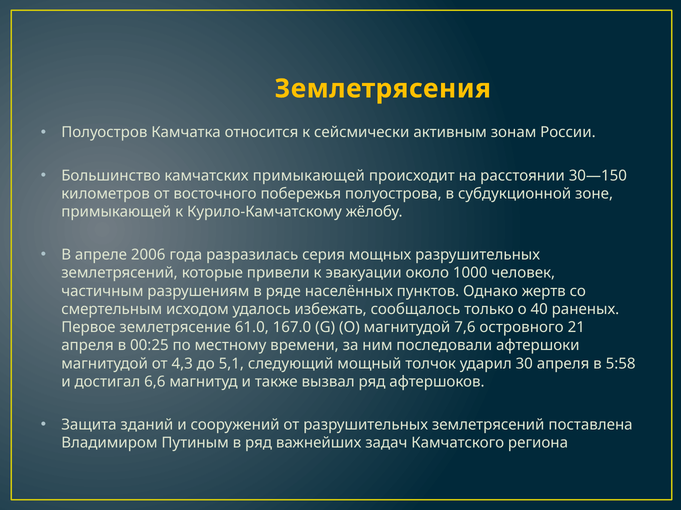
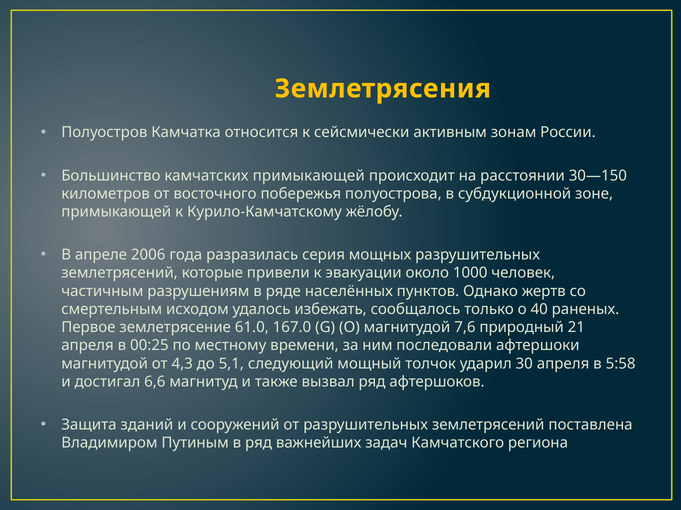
островного: островного -> природный (522, 328)
